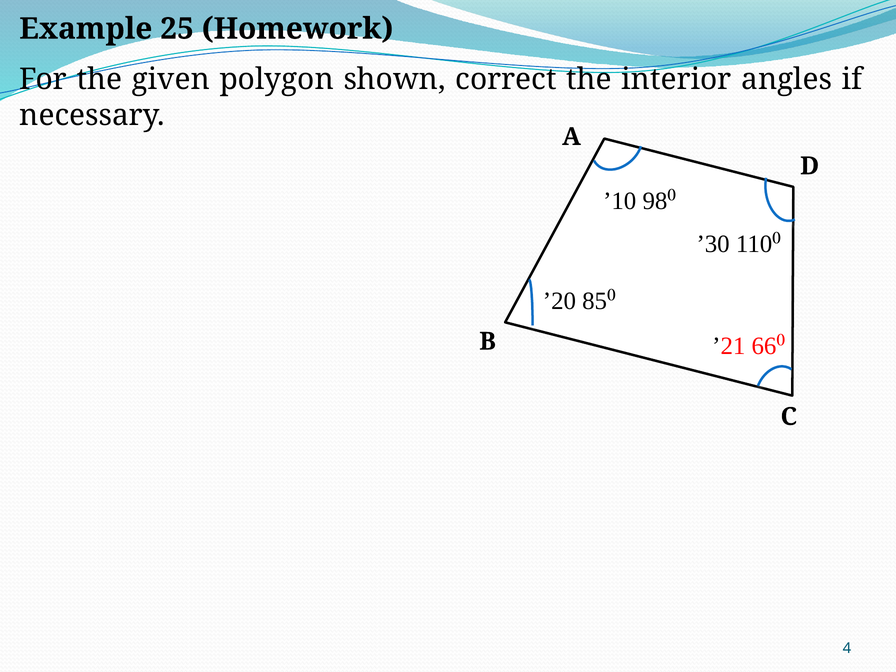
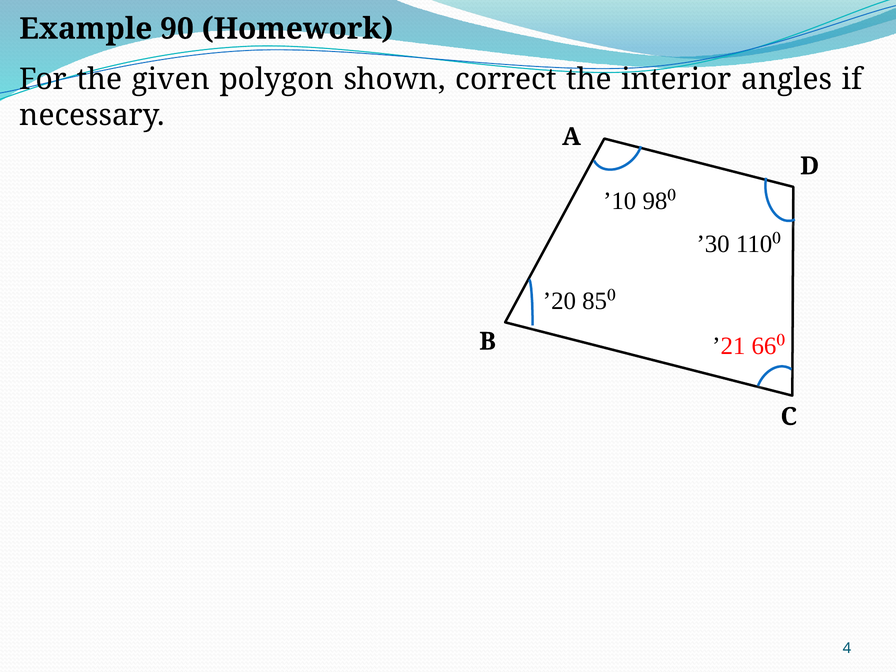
25: 25 -> 90 (177, 29)
